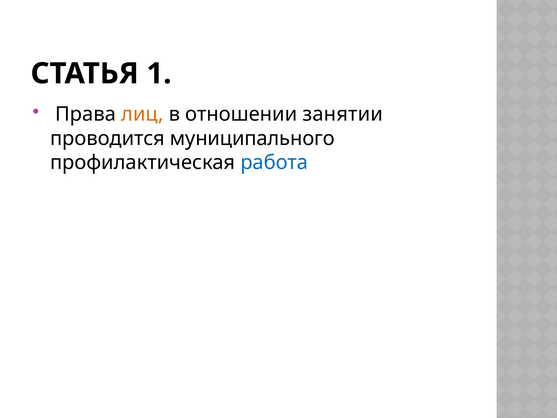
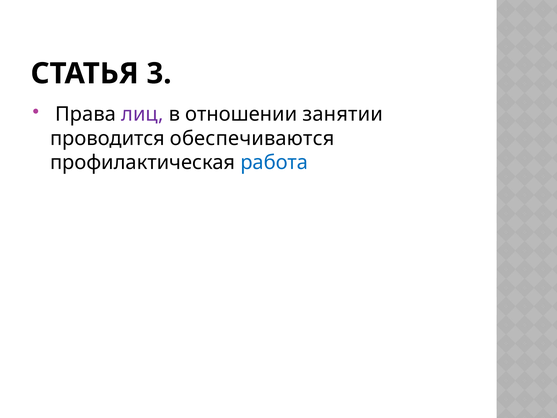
1: 1 -> 3 (159, 74)
лиц colour: orange -> purple (142, 114)
муниципального: муниципального -> обеспечиваются (252, 138)
